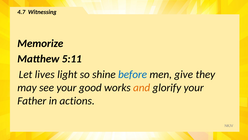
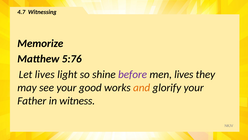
5:11: 5:11 -> 5:76 (72, 59)
before colour: blue -> purple (133, 74)
men give: give -> lives (184, 74)
actions: actions -> witness (77, 101)
